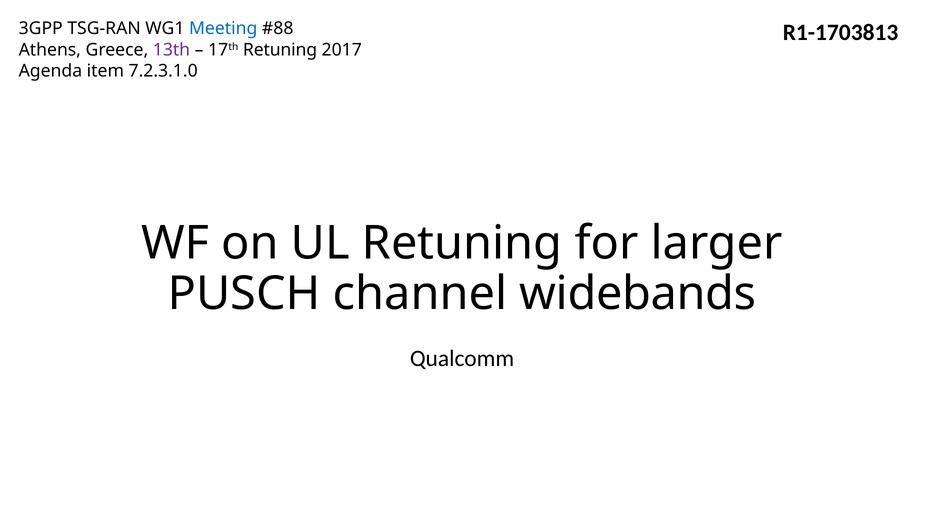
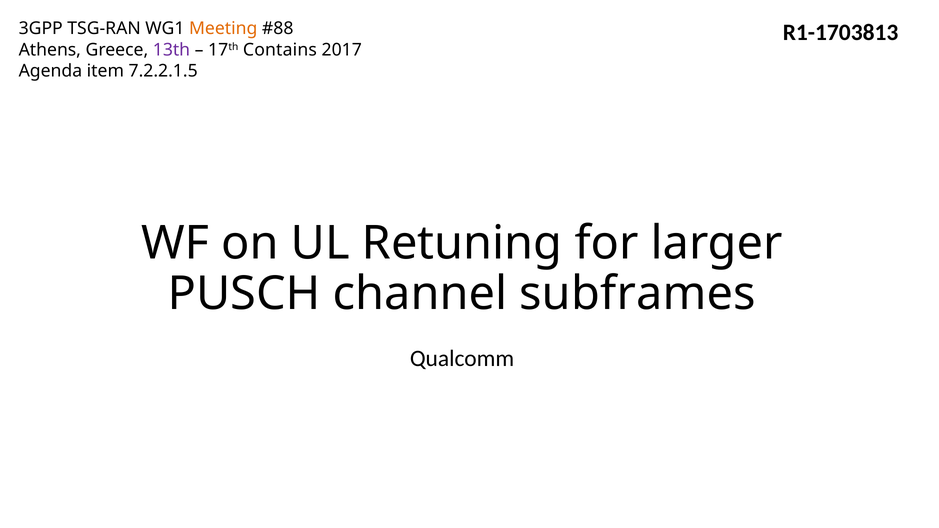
Meeting colour: blue -> orange (223, 29)
17th Retuning: Retuning -> Contains (280, 50)
7.2.3.1.0: 7.2.3.1.0 -> 7.2.2.1.5 (163, 71)
widebands: widebands -> subframes (638, 294)
